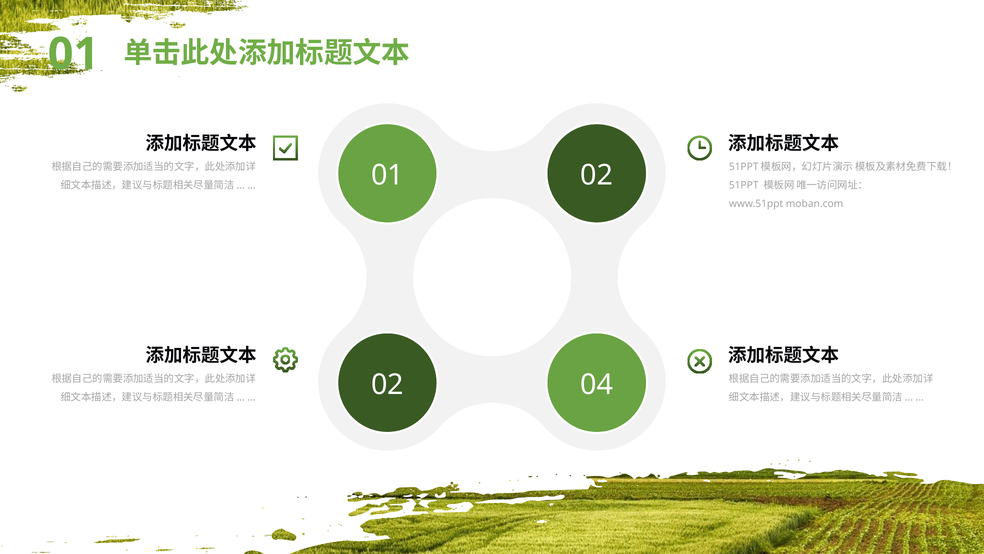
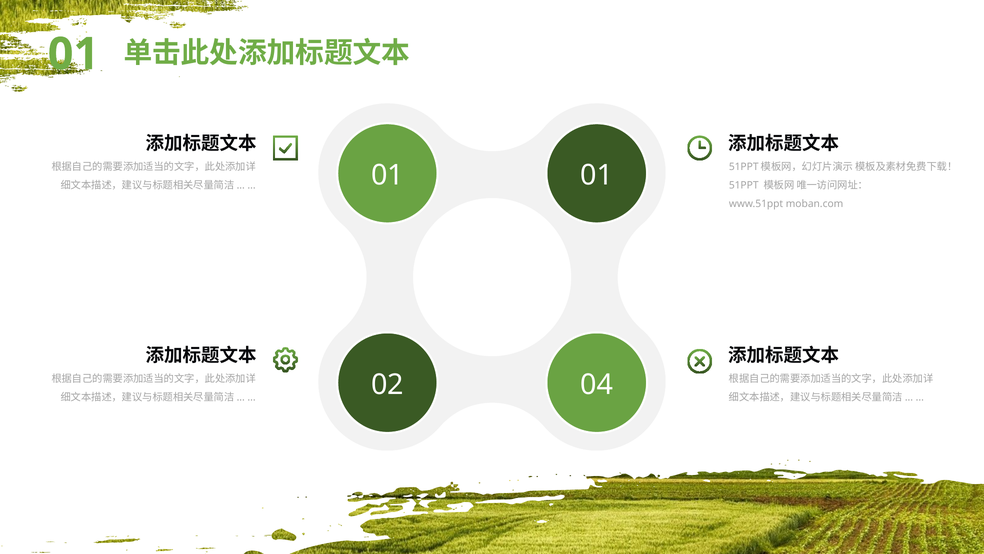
01 02: 02 -> 01 (597, 175)
